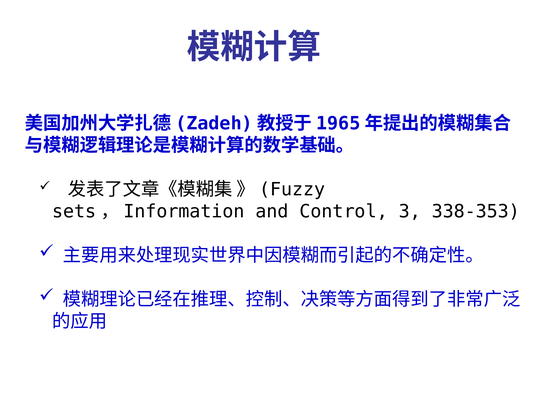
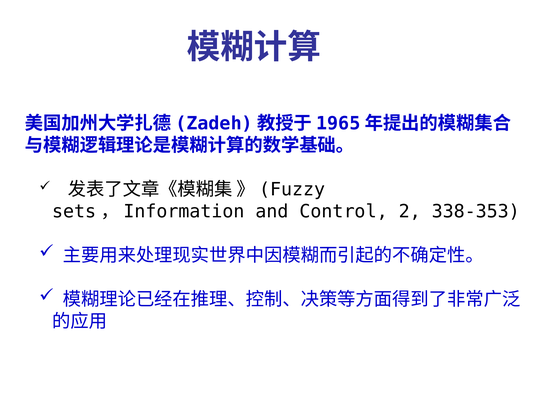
3: 3 -> 2 (410, 211)
